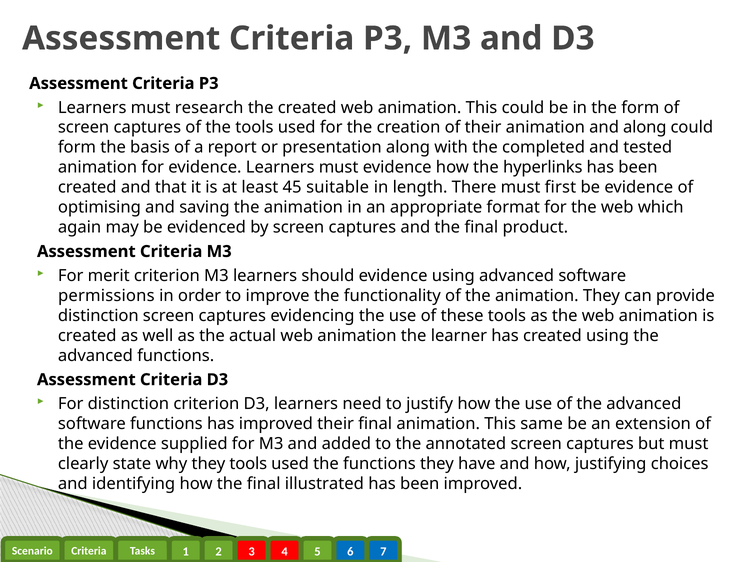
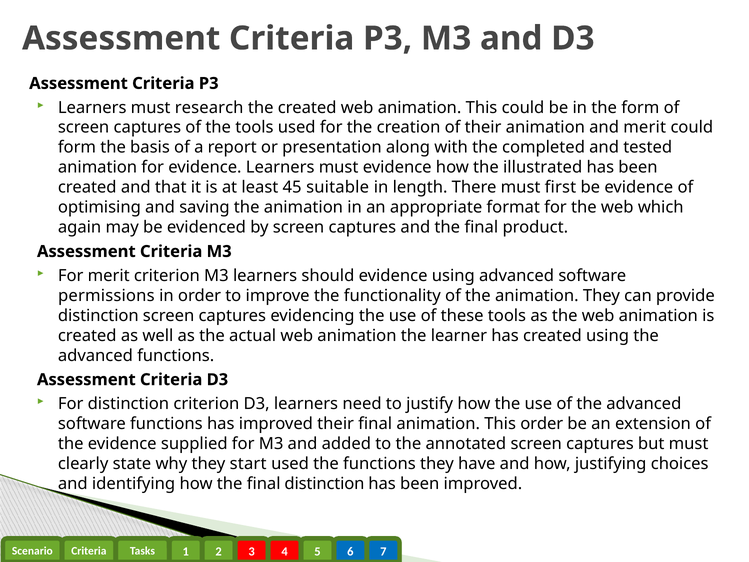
and along: along -> merit (645, 127)
hyperlinks: hyperlinks -> illustrated (543, 167)
This same: same -> order (542, 424)
they tools: tools -> start (248, 463)
final illustrated: illustrated -> distinction (324, 483)
